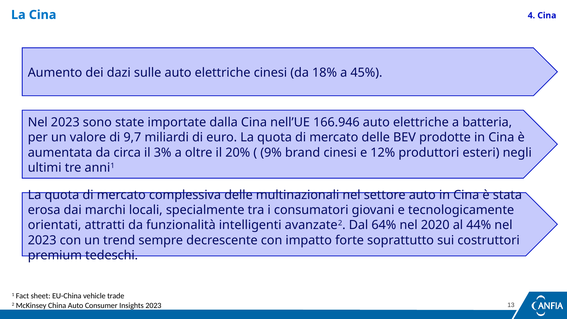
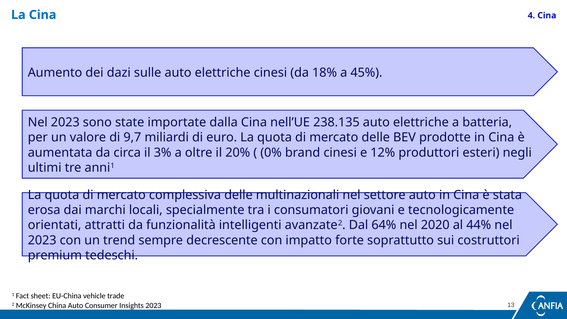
166.946: 166.946 -> 238.135 (336, 122)
9%: 9% -> 0% (271, 153)
